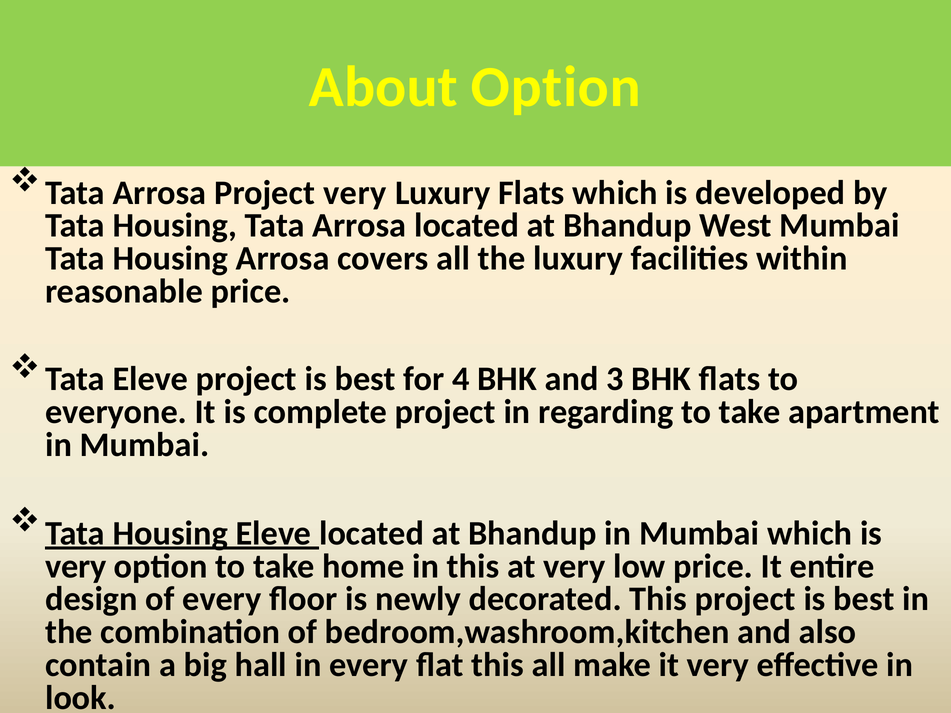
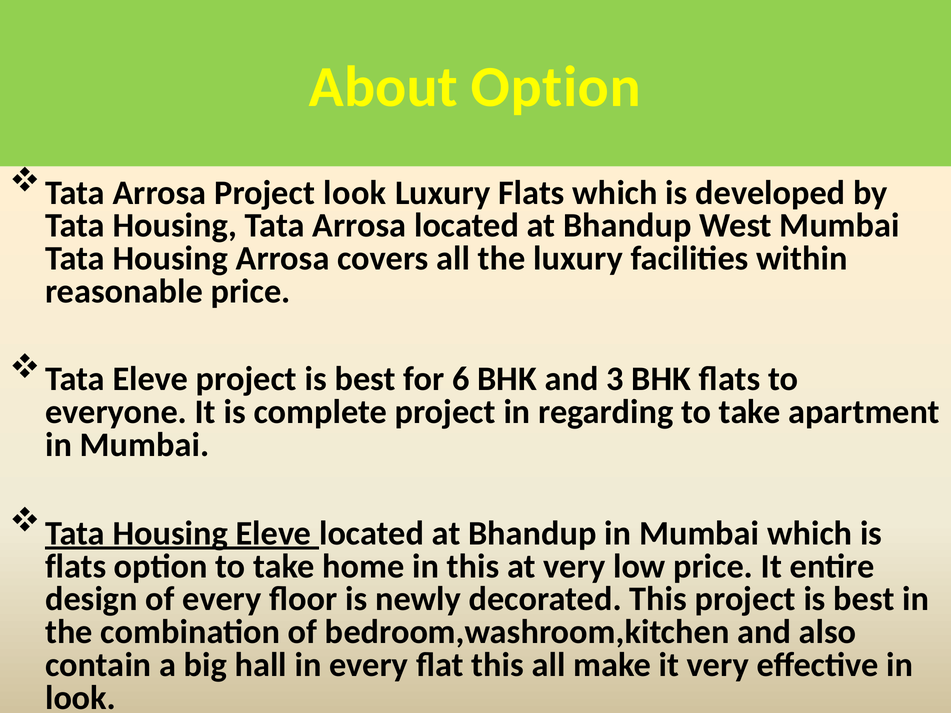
Project very: very -> look (355, 193)
4: 4 -> 6 (461, 379)
very: very -> flats (76, 566)
